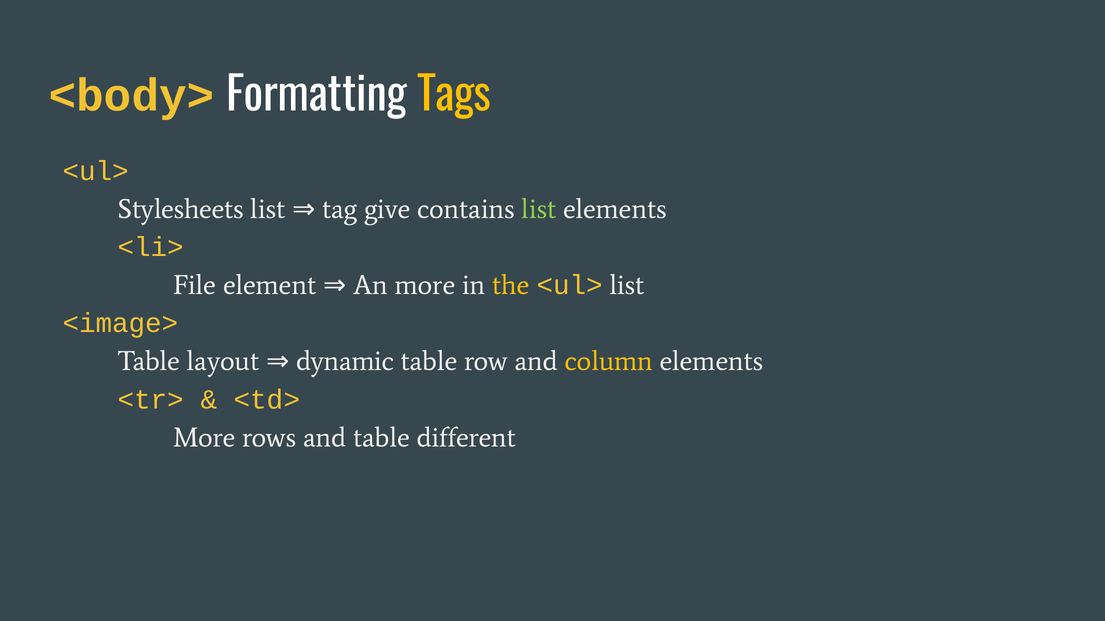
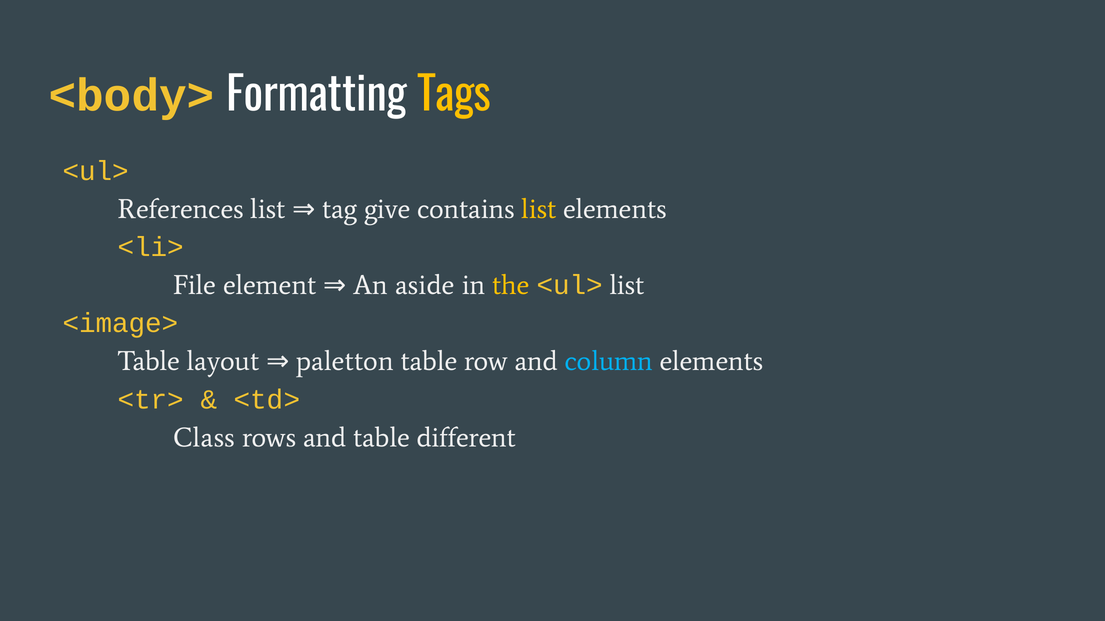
Stylesheets: Stylesheets -> References (181, 209)
list colour: light green -> yellow (539, 209)
An more: more -> aside (425, 285)
dynamic: dynamic -> paletton (345, 362)
column colour: yellow -> light blue (609, 362)
More: More -> Class (204, 438)
